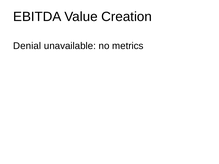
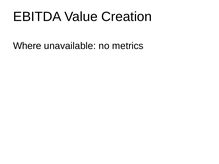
Denial: Denial -> Where (27, 46)
